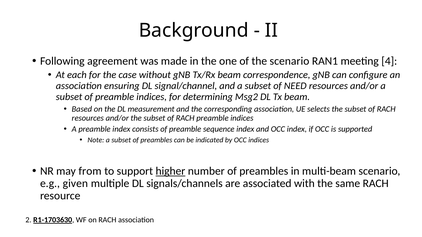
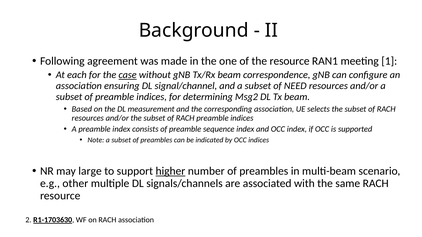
the scenario: scenario -> resource (290, 61)
4: 4 -> 1 (389, 61)
case underline: none -> present (128, 75)
from: from -> large (90, 171)
given: given -> other (75, 184)
